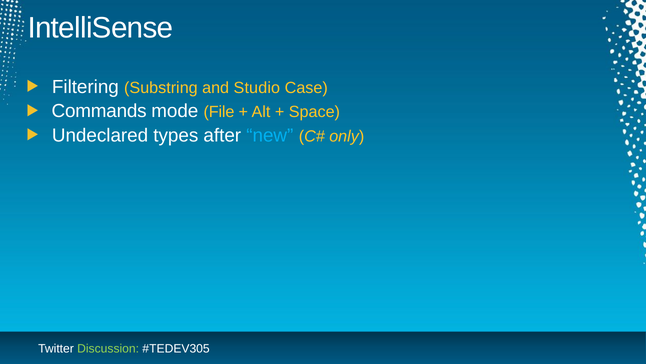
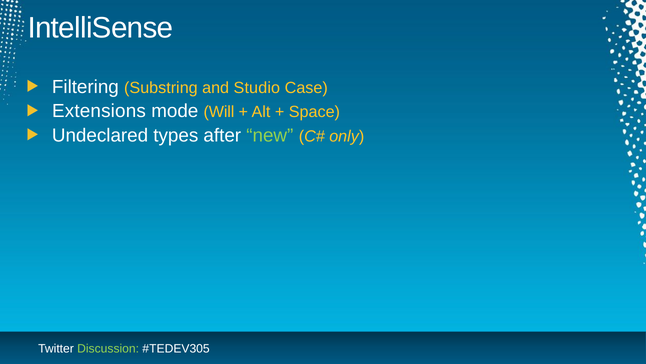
Commands: Commands -> Extensions (99, 111)
File: File -> Will (219, 112)
new colour: light blue -> light green (270, 135)
